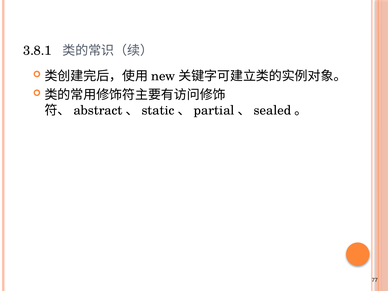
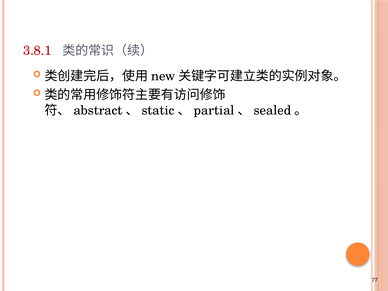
3.8.1 colour: black -> red (37, 51)
